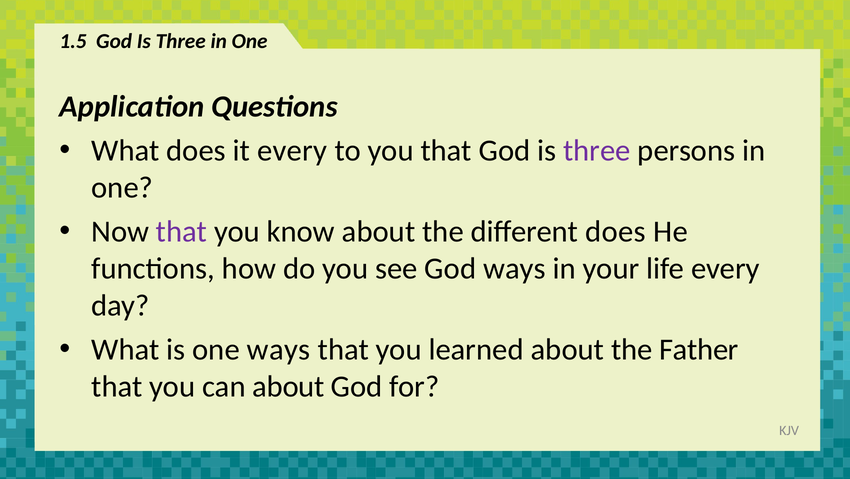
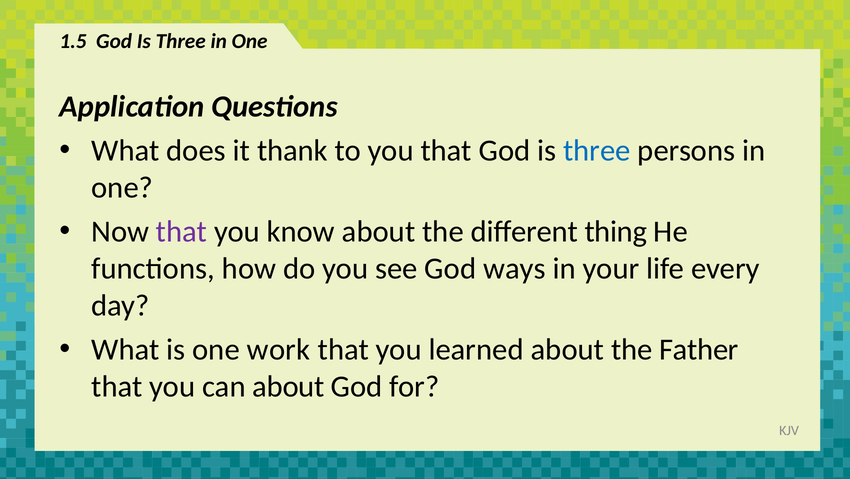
it every: every -> thank (292, 151)
three colour: purple -> blue (597, 151)
different does: does -> thing (616, 232)
one ways: ways -> work (279, 350)
